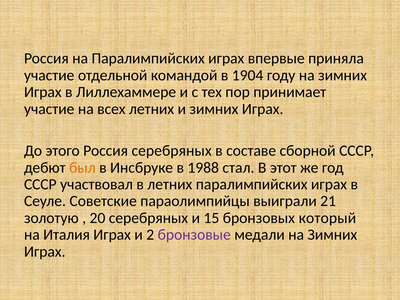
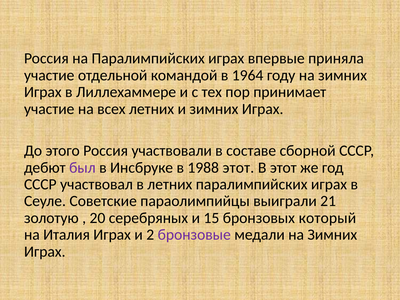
1904: 1904 -> 1964 (248, 75)
Россия серебряных: серебряных -> участвовали (172, 151)
был colour: orange -> purple (82, 168)
1988 стал: стал -> этот (238, 168)
